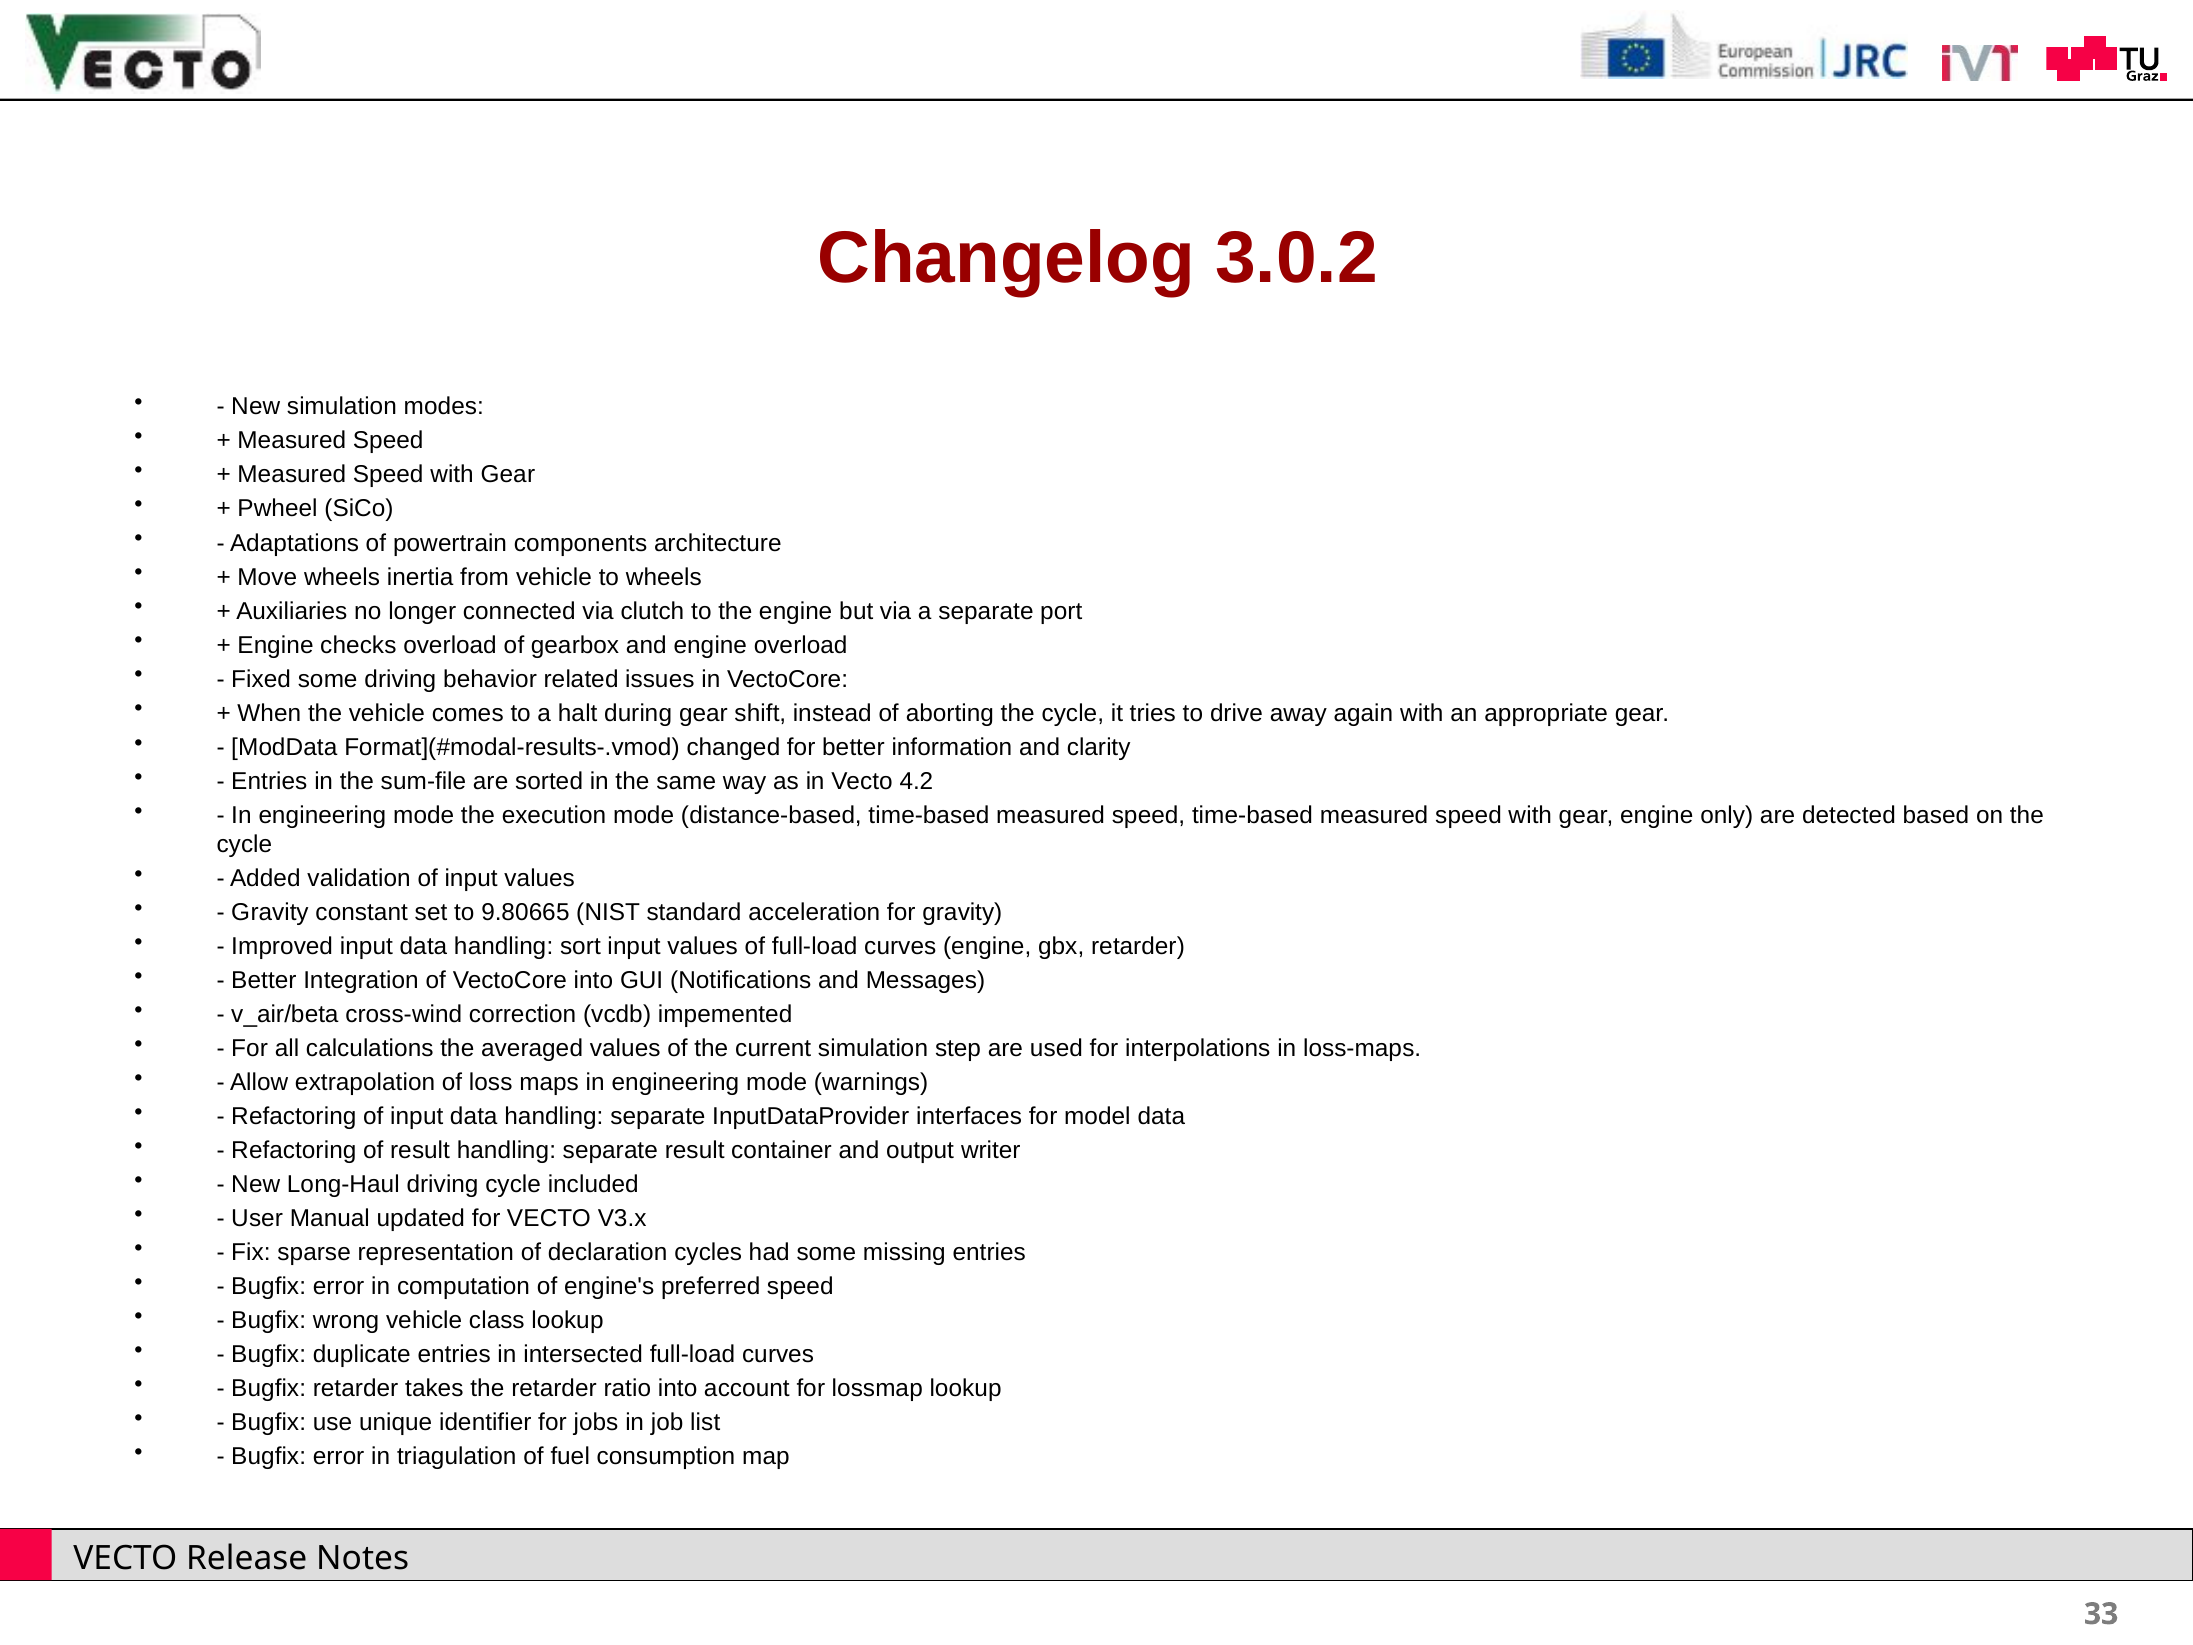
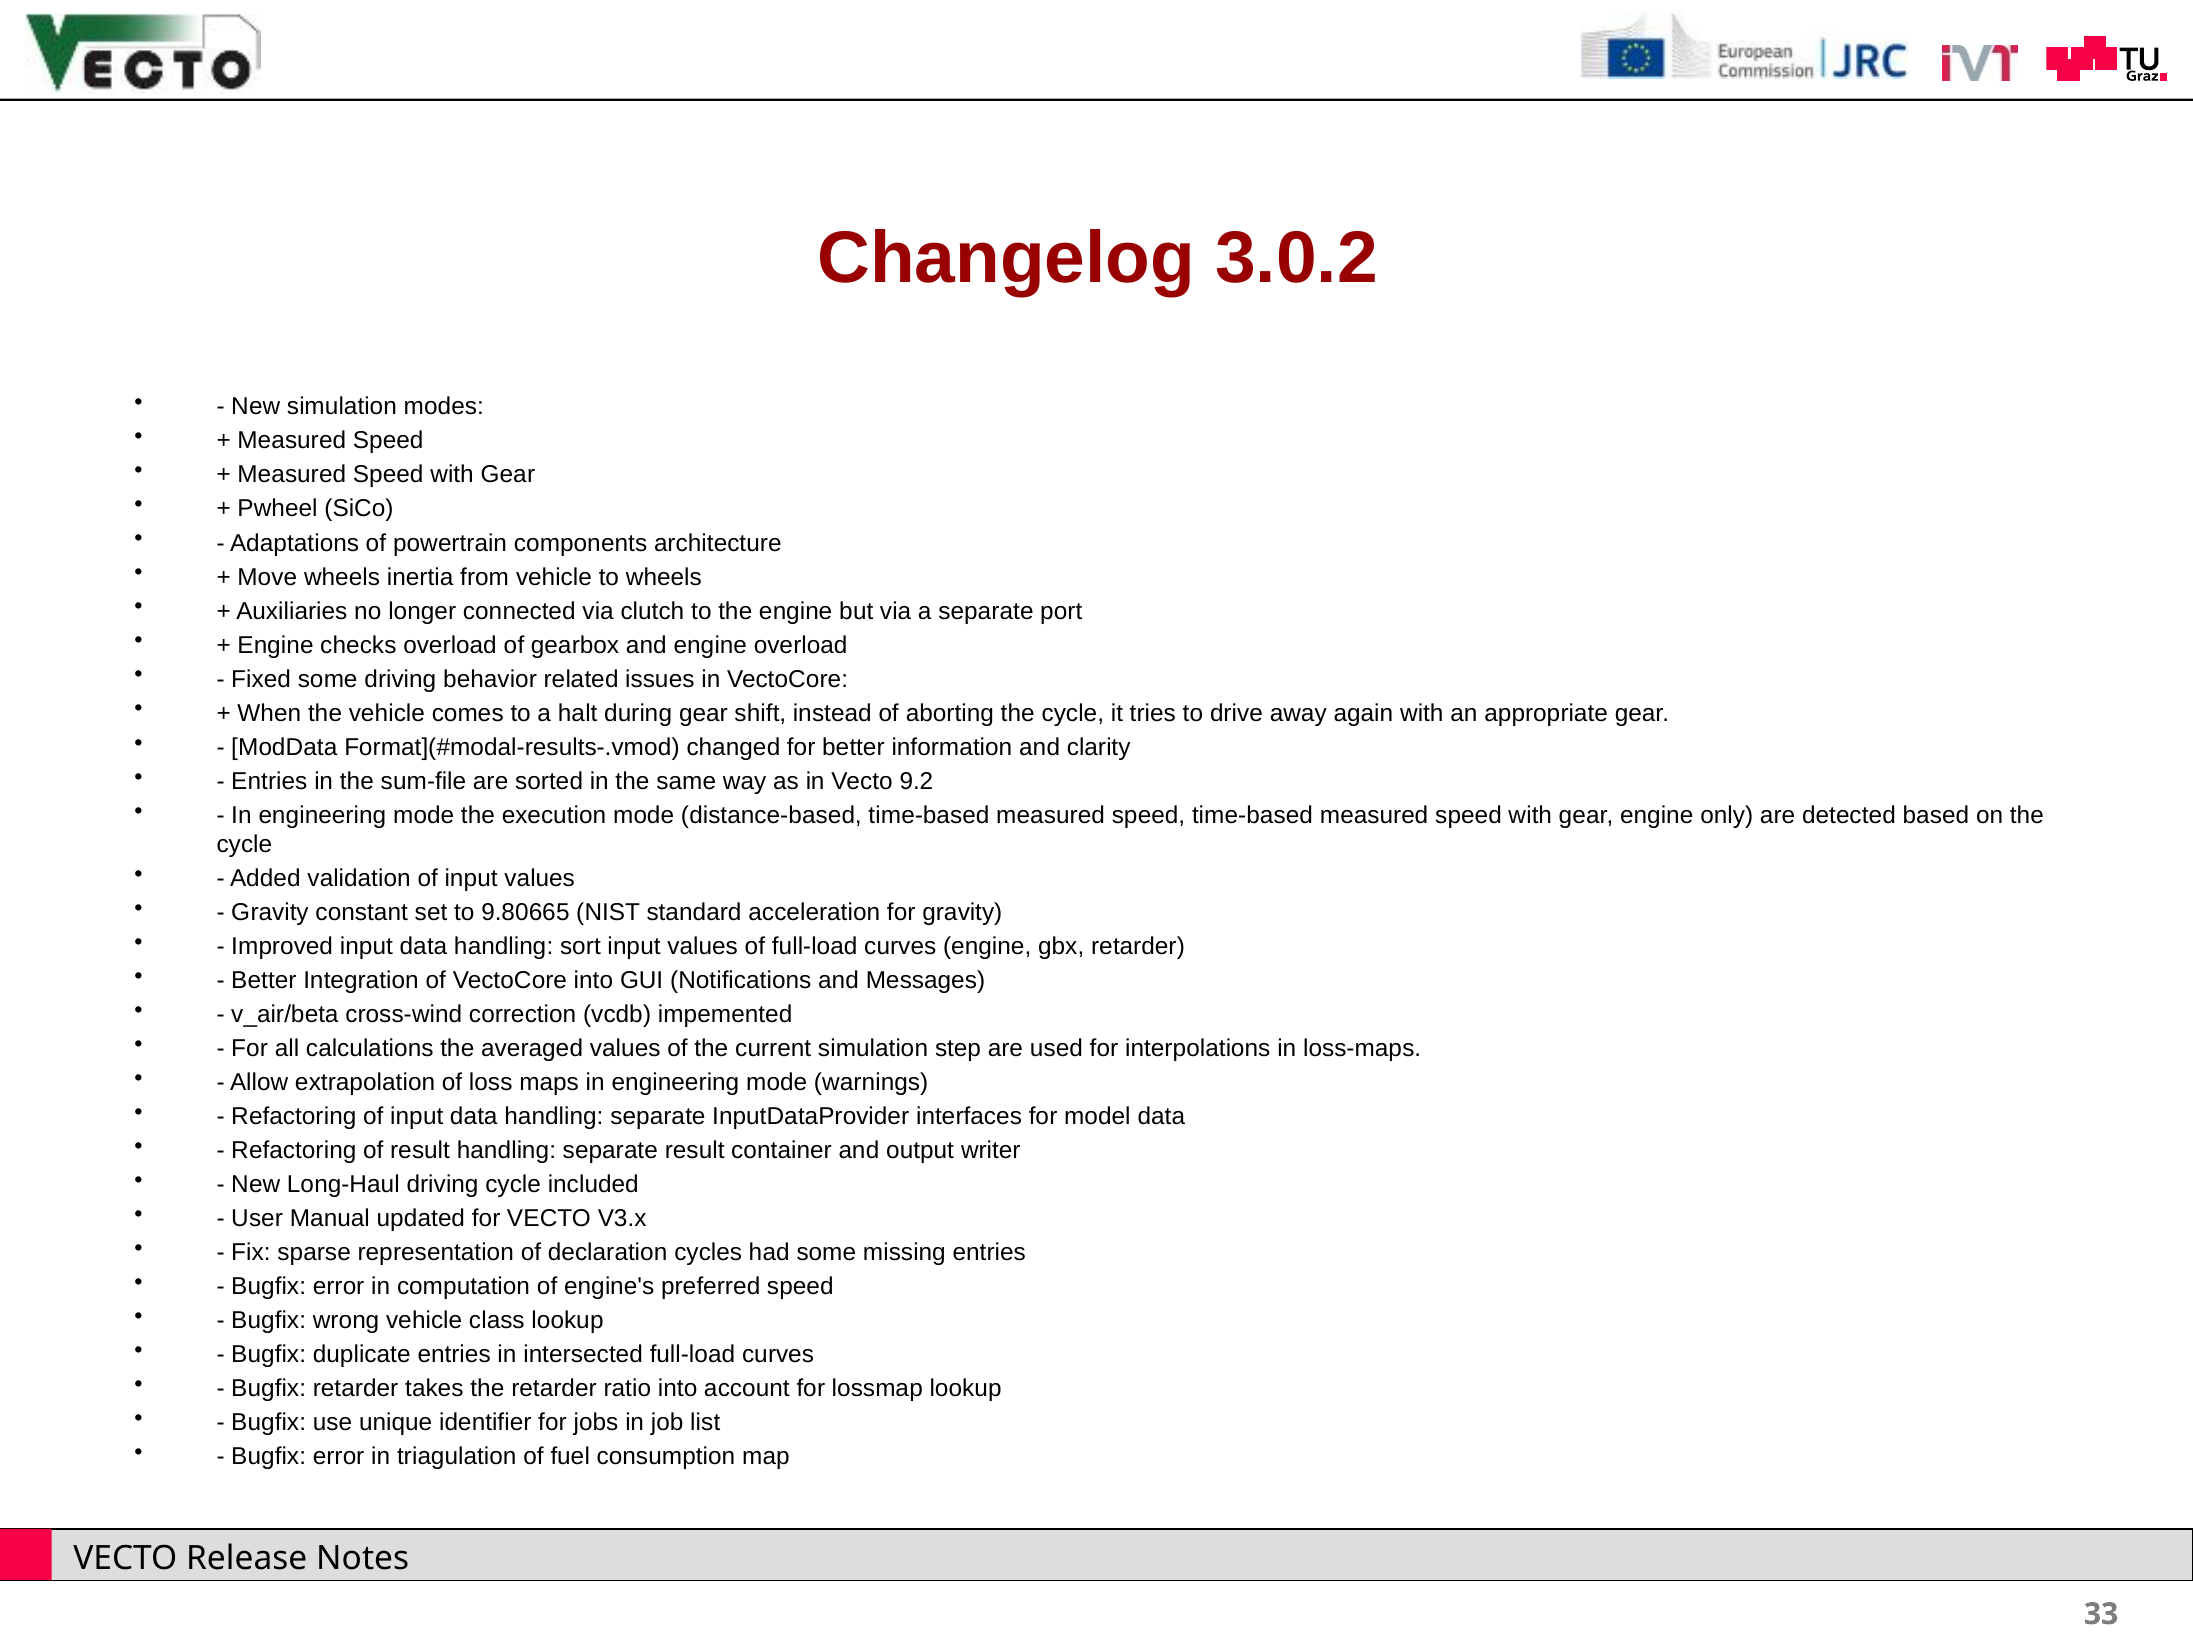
4.2: 4.2 -> 9.2 (916, 781)
